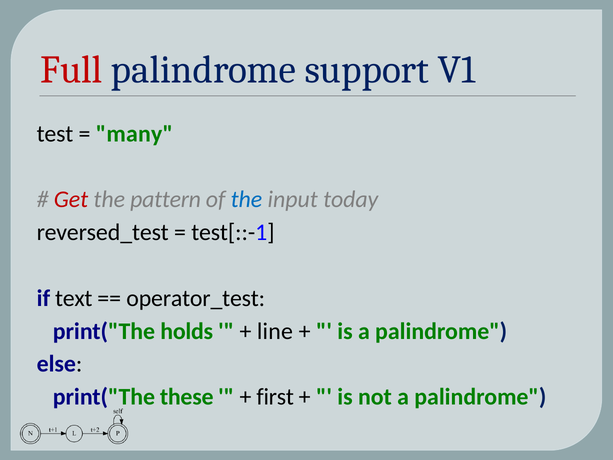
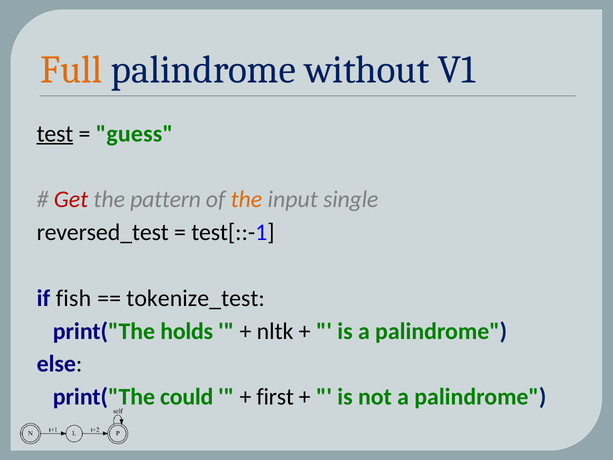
Full colour: red -> orange (71, 70)
support: support -> without (367, 70)
test underline: none -> present (55, 134)
many: many -> guess (134, 134)
the colour: blue -> orange (246, 199)
today: today -> single (351, 199)
text: text -> fish (74, 298)
operator_test: operator_test -> tokenize_test (196, 298)
line: line -> nltk (275, 331)
these: these -> could (187, 397)
